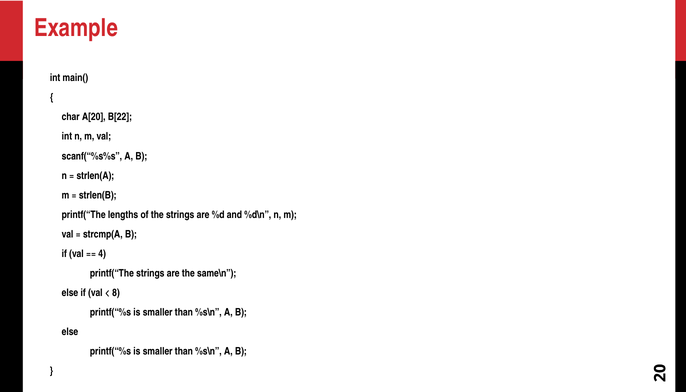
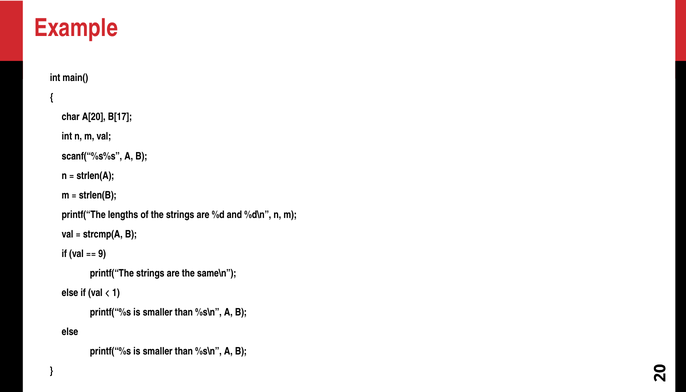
B[22: B[22 -> B[17 (120, 117)
4: 4 -> 9 (102, 254)
8: 8 -> 1 (116, 293)
